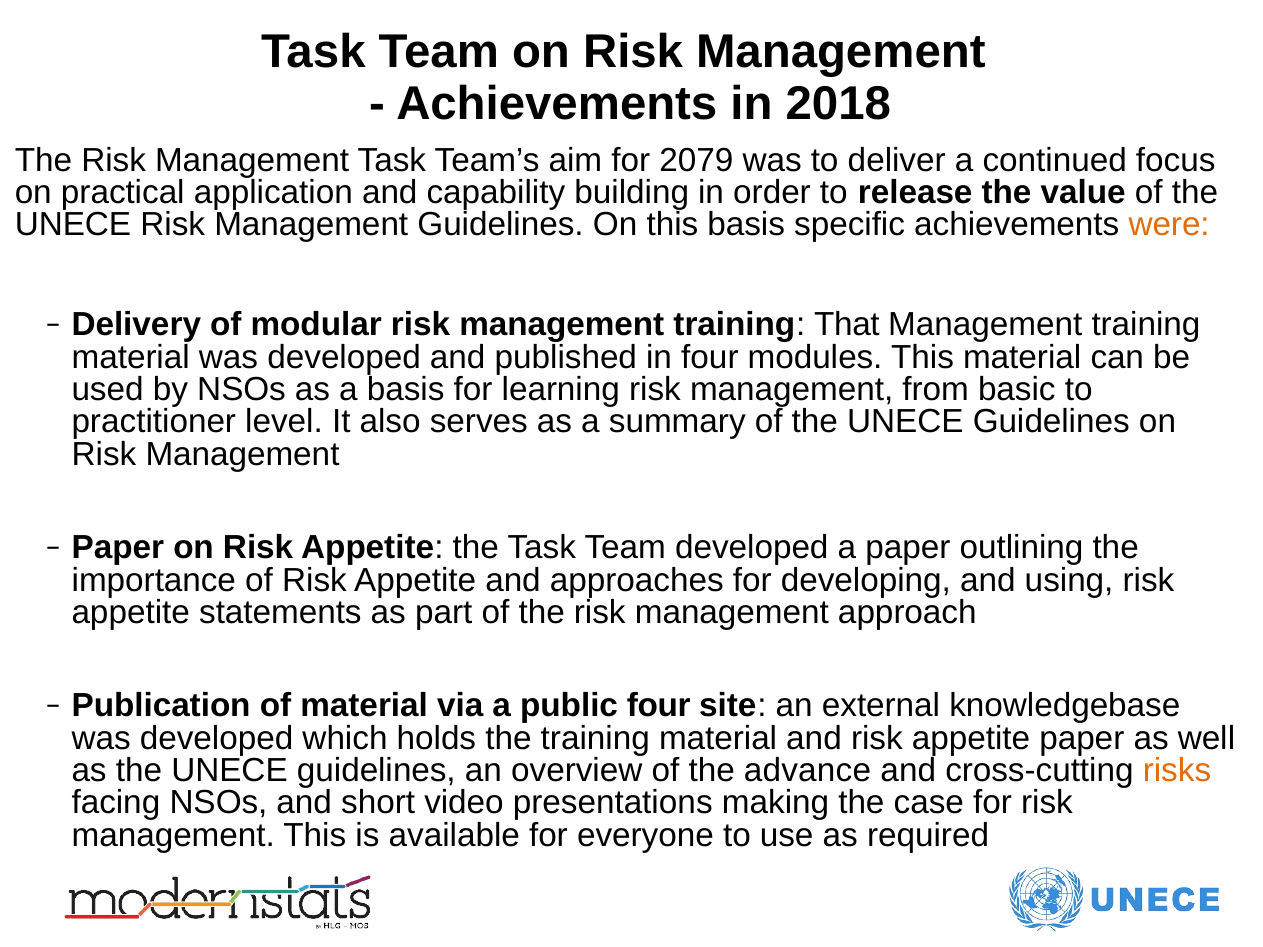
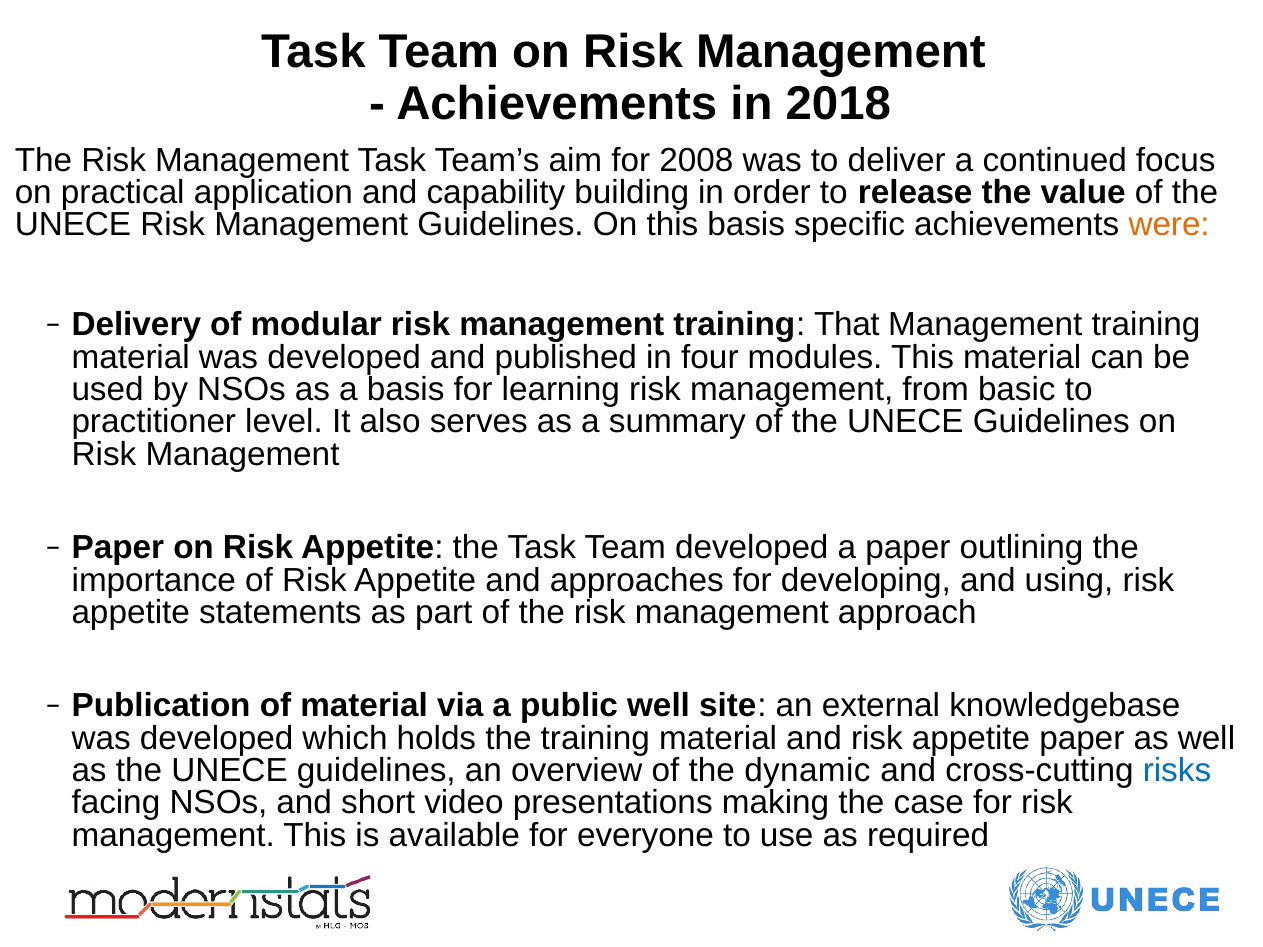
2079: 2079 -> 2008 (696, 160)
public four: four -> well (659, 706)
advance: advance -> dynamic (807, 771)
risks colour: orange -> blue (1177, 771)
